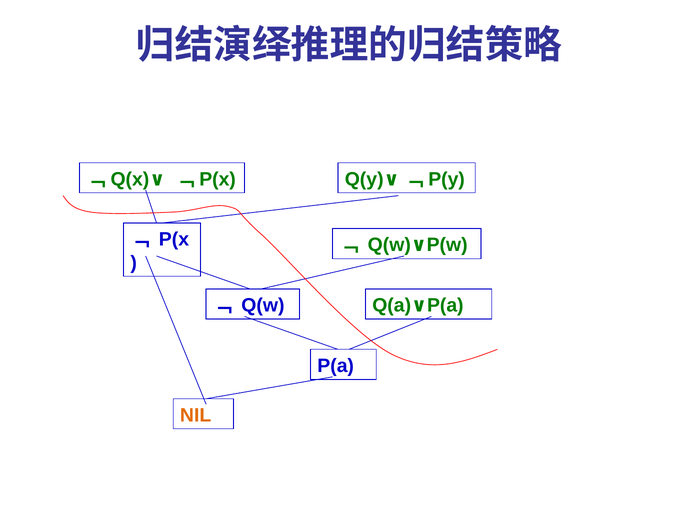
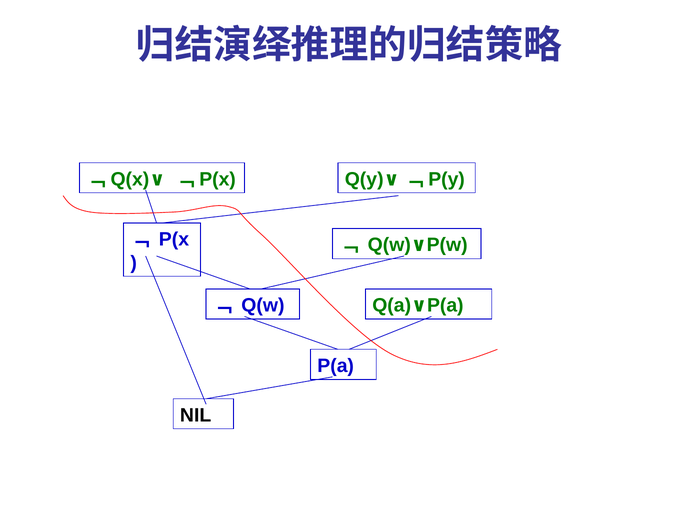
NIL colour: orange -> black (196, 416)
